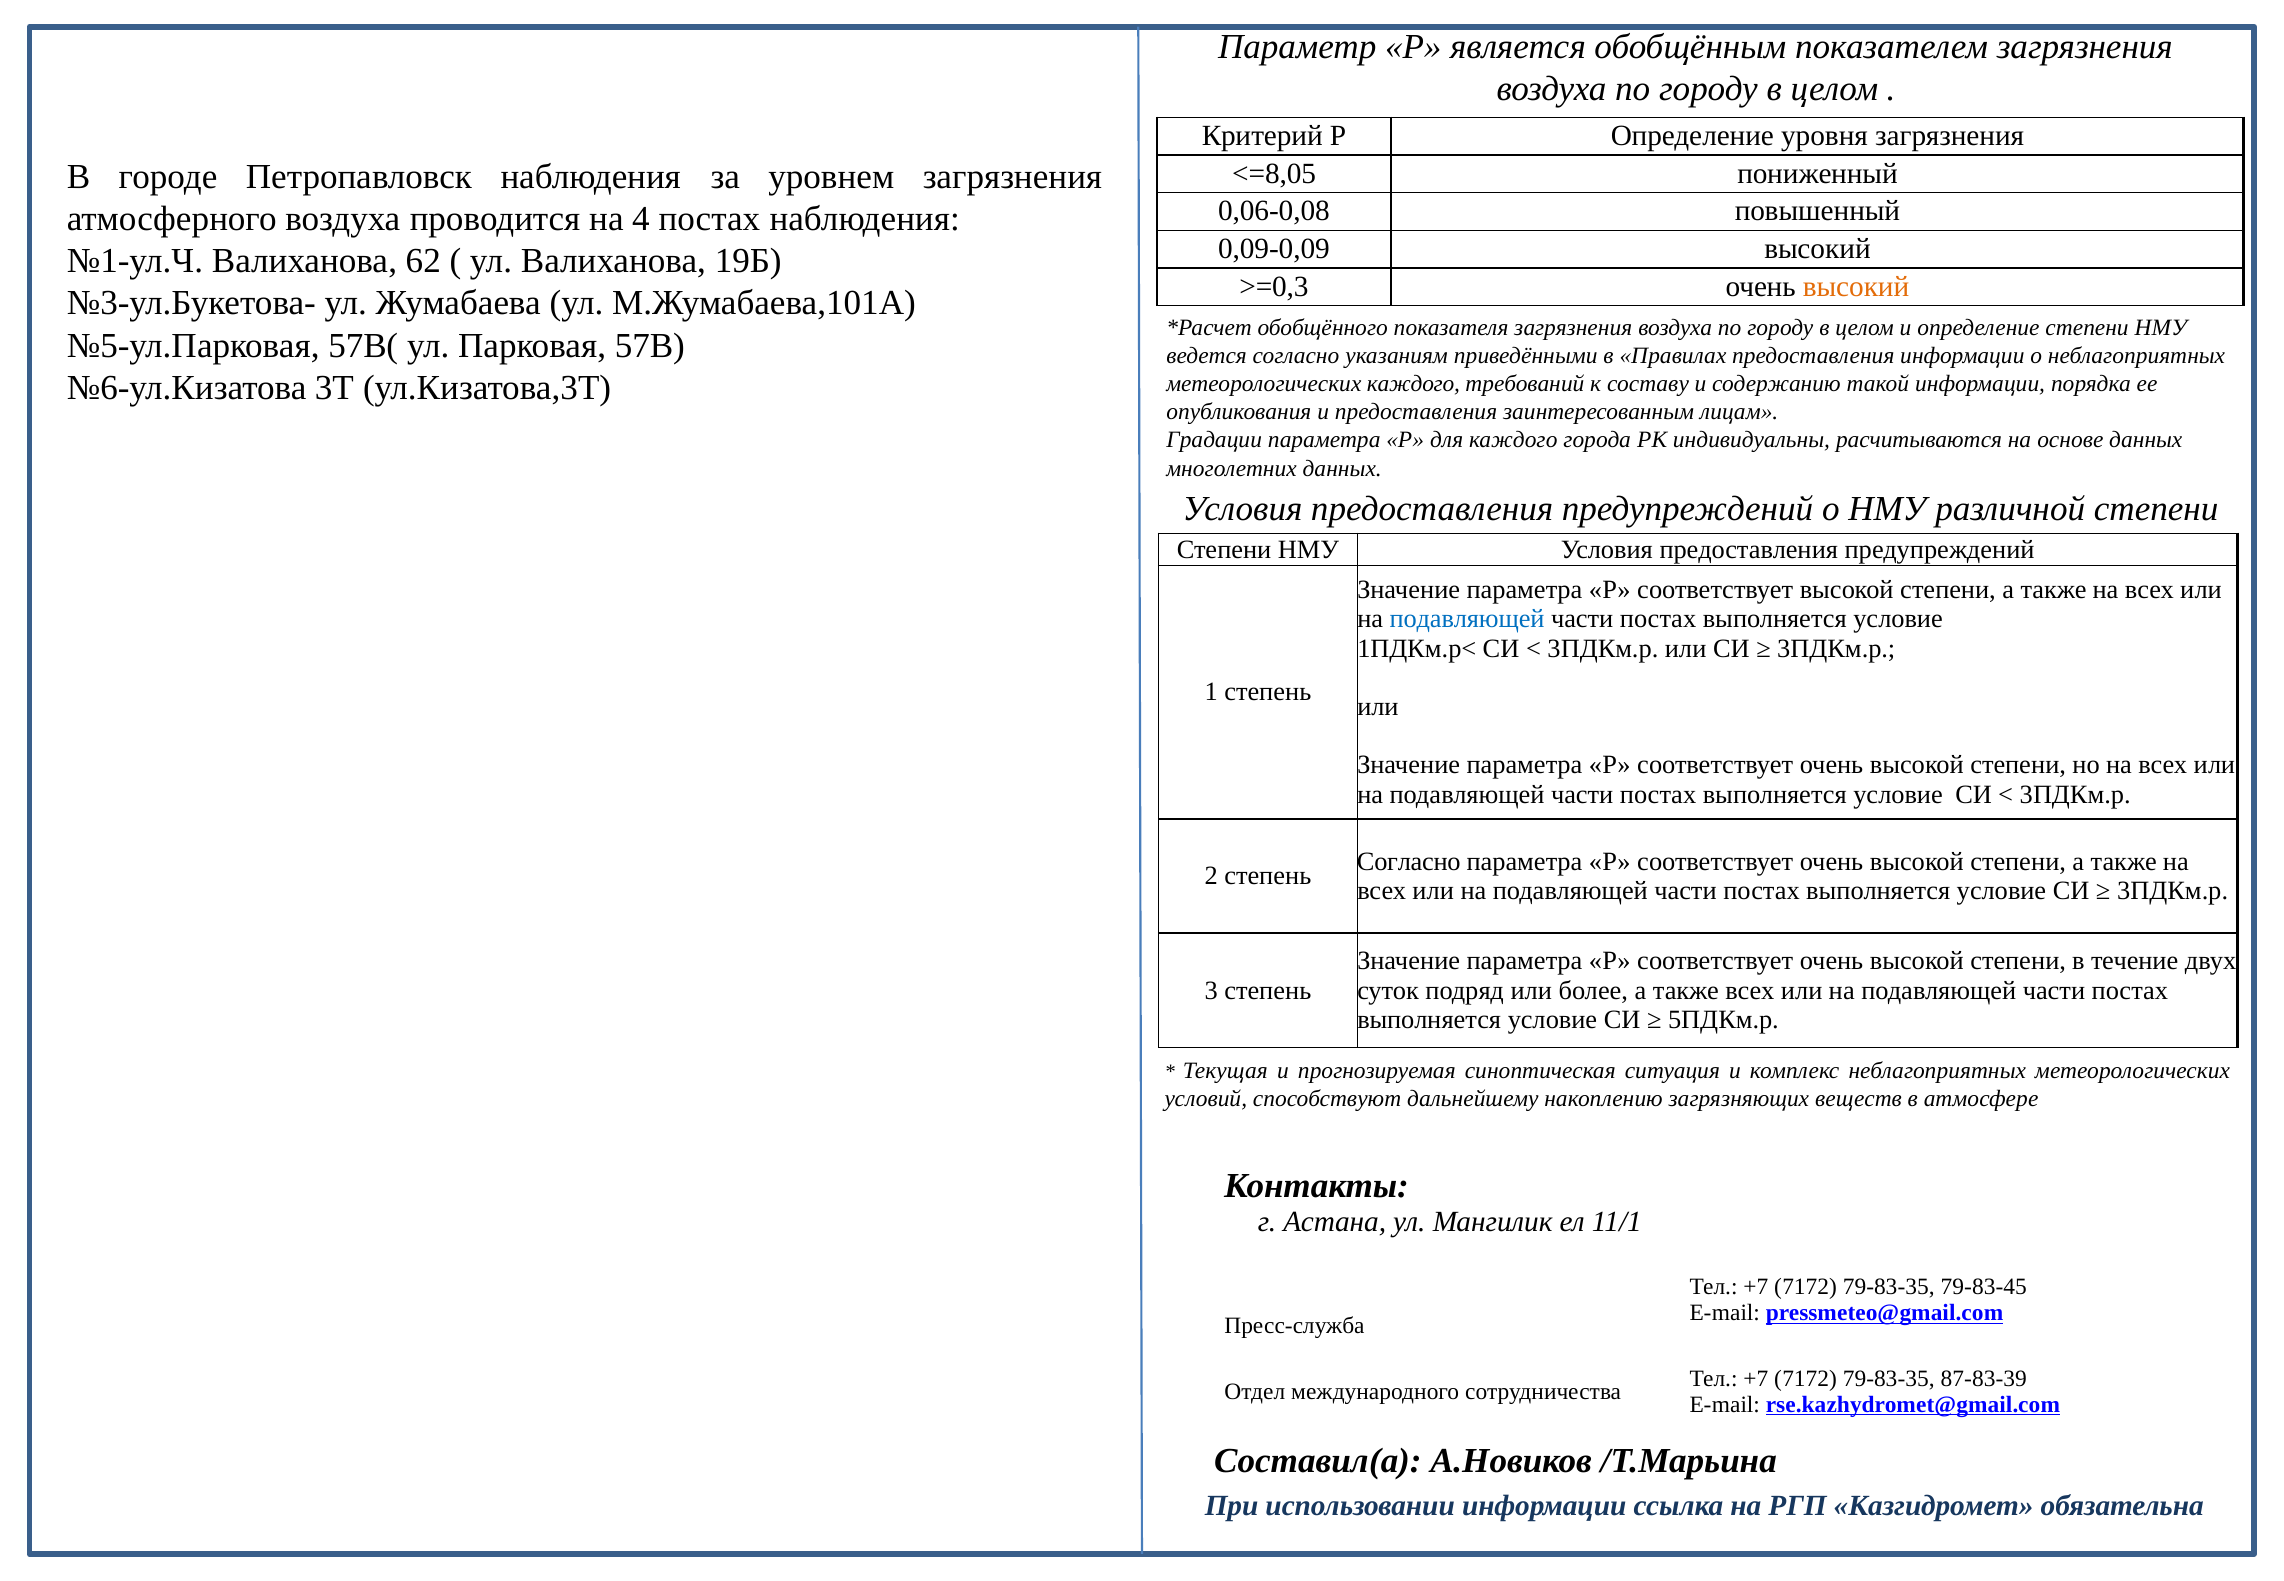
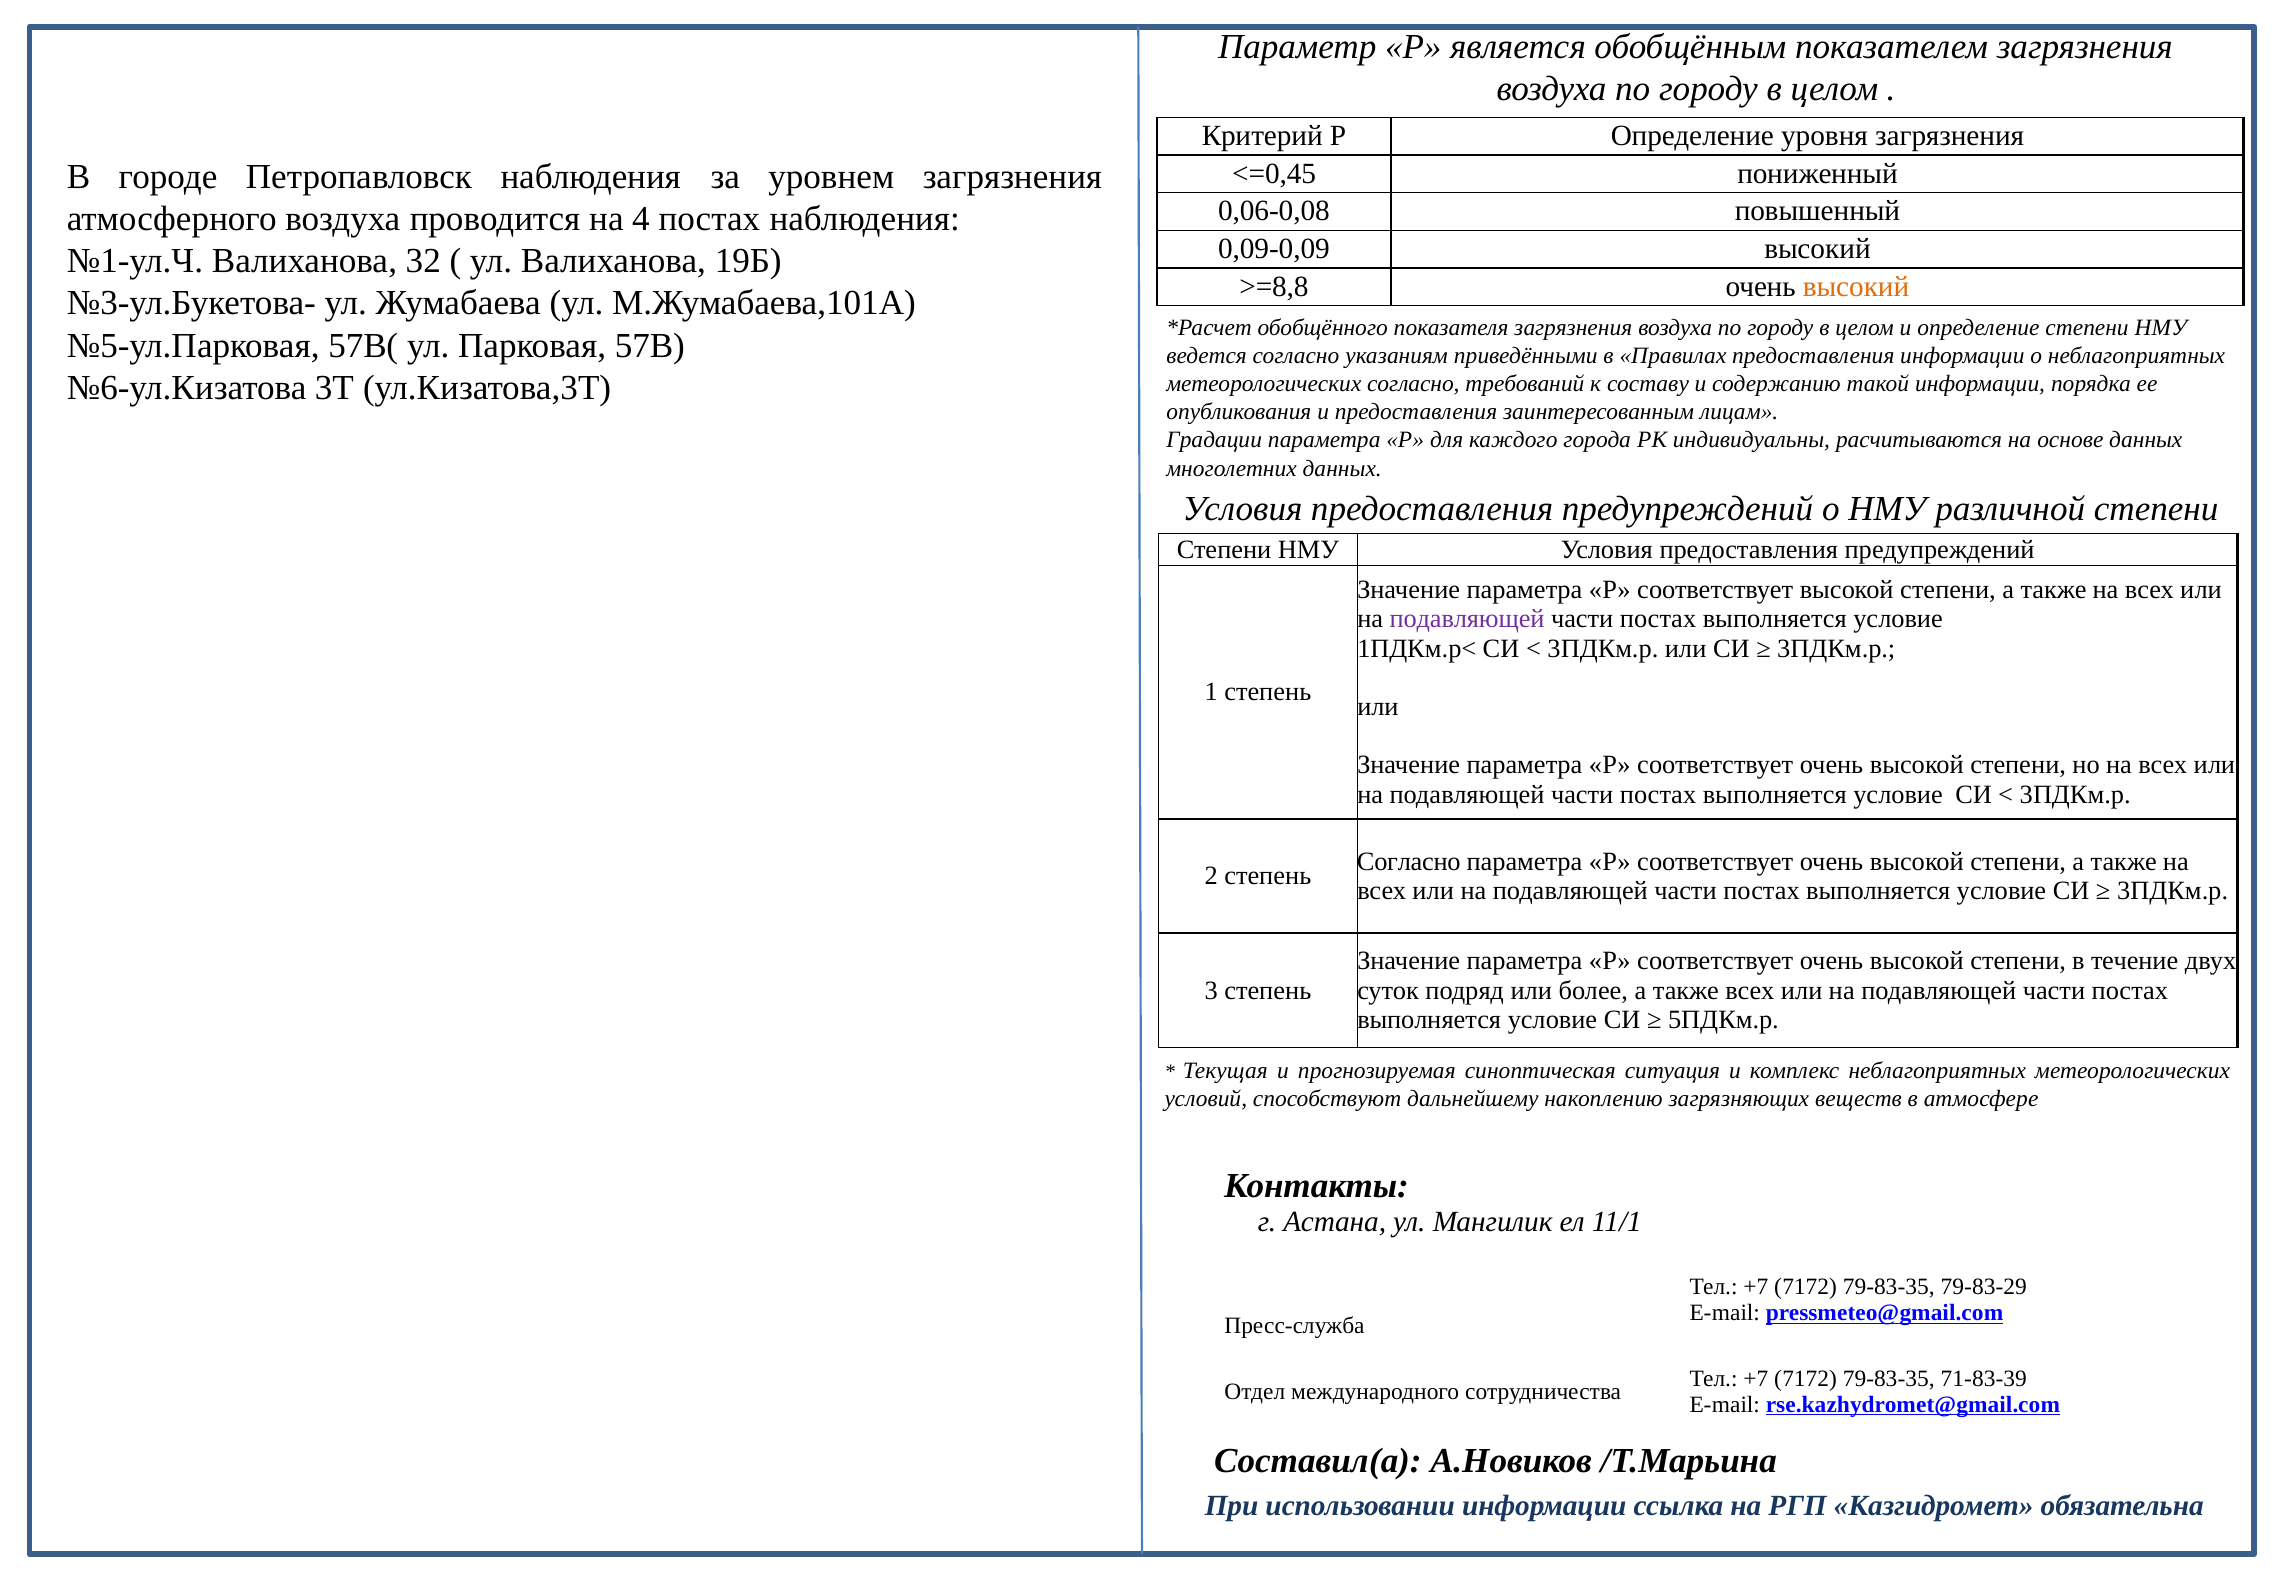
<=8,05: <=8,05 -> <=0,45 (1274, 174)
62: 62 -> 32 (423, 261)
>=0,3: >=0,3 -> >=8,8 (1274, 287)
метеорологических каждого: каждого -> согласно (1413, 384)
подавляющей colour: blue -> purple (1467, 619)
79-83-45: 79-83-45 -> 79-83-29 (1984, 1287)
87-83-39: 87-83-39 -> 71-83-39 (1984, 1379)
